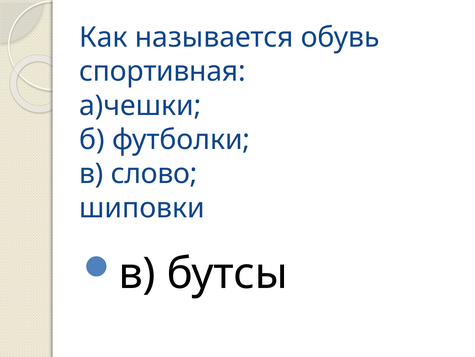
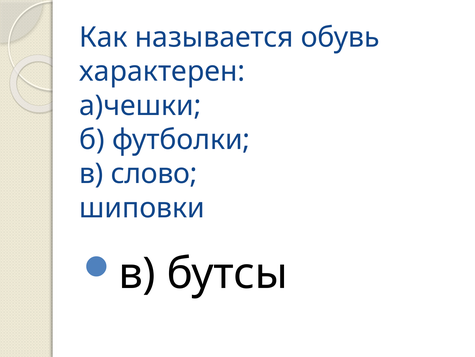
спортивная: спортивная -> характерен (162, 71)
